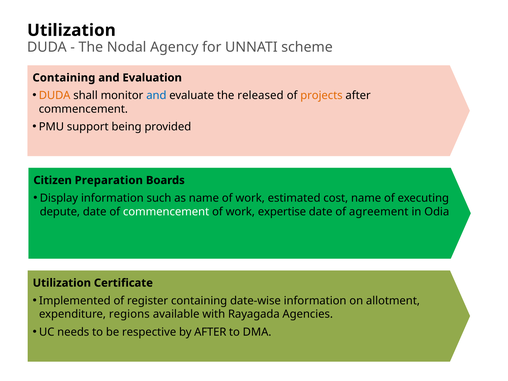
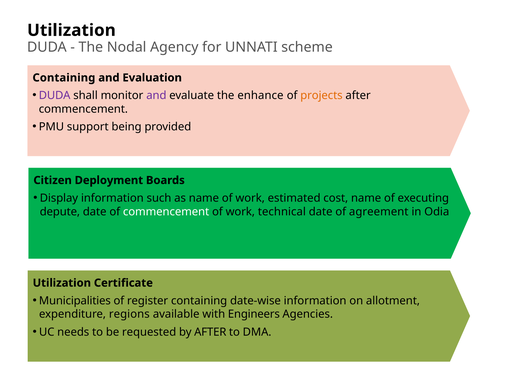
DUDA colour: orange -> purple (55, 96)
and colour: blue -> purple (156, 96)
released: released -> enhance (260, 96)
Preparation: Preparation -> Deployment (109, 180)
expertise: expertise -> technical (282, 212)
Implemented: Implemented -> Municipalities (75, 301)
Rayagada: Rayagada -> Engineers (254, 314)
respective: respective -> requested (149, 332)
